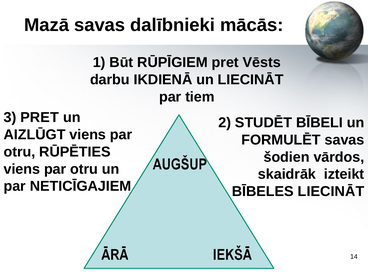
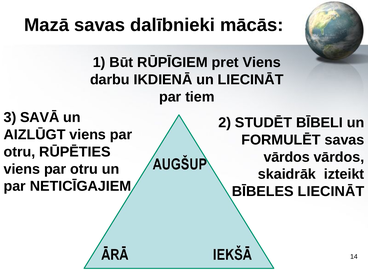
pret Vēsts: Vēsts -> Viens (262, 62)
3 PRET: PRET -> SAVĀ (40, 118)
šodien: šodien -> vārdos (287, 157)
